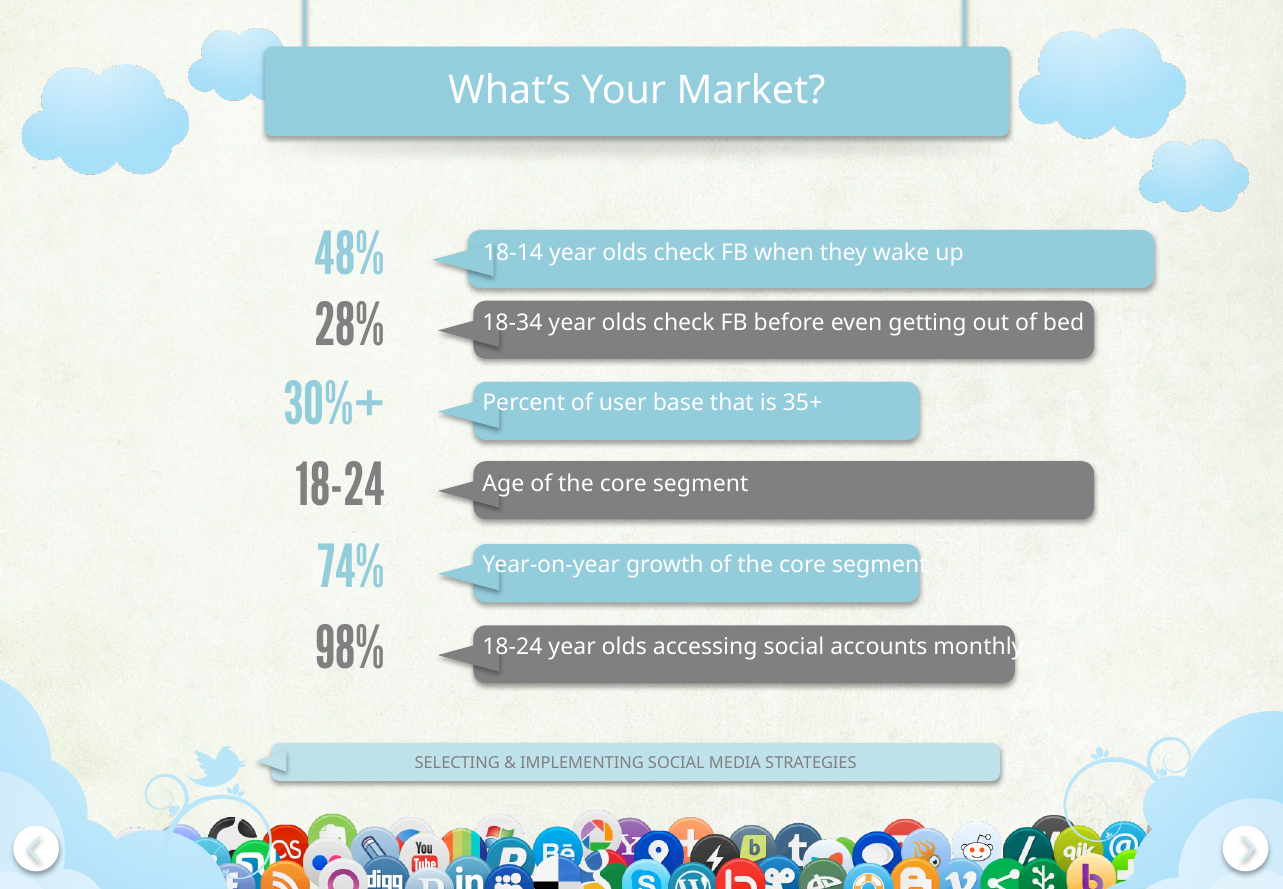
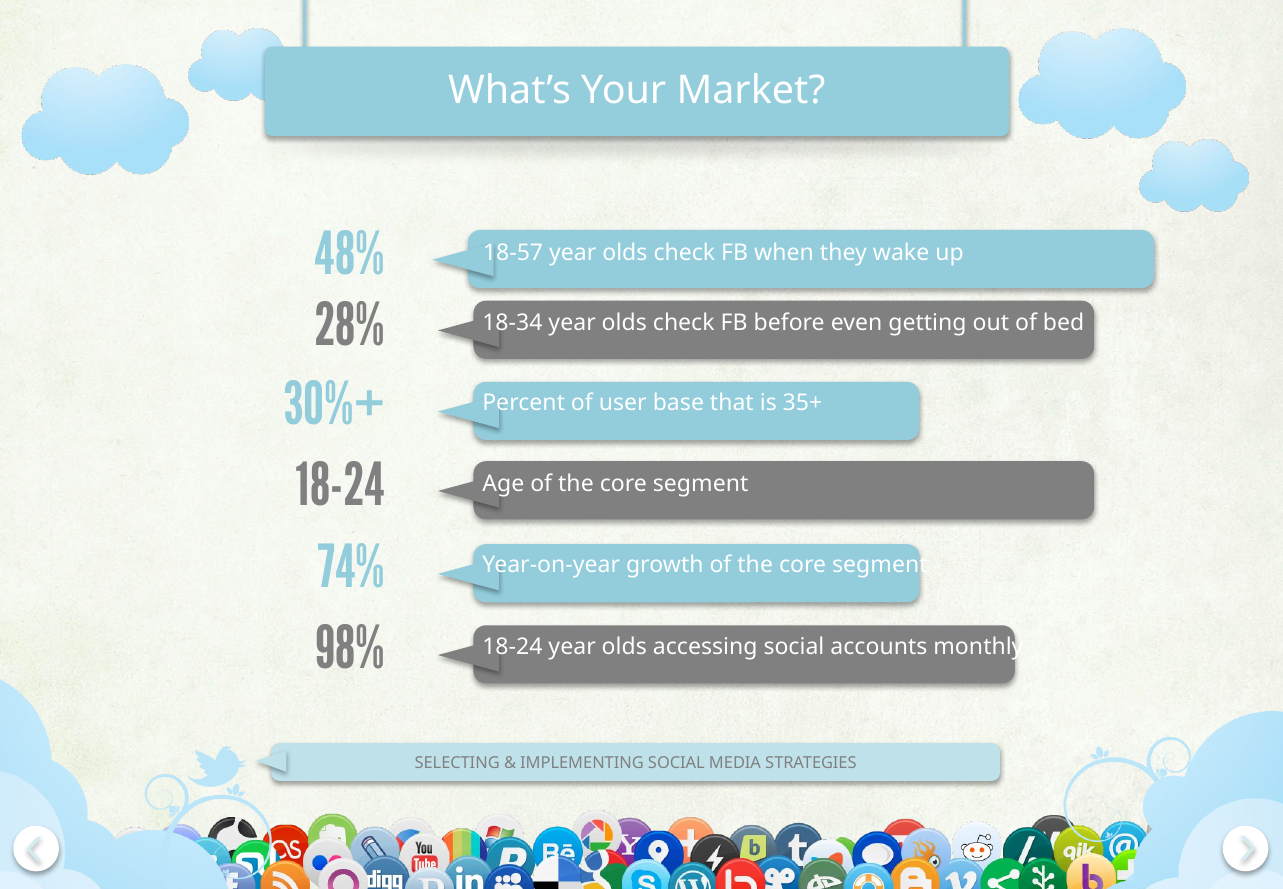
18-14: 18-14 -> 18-57 (513, 253)
